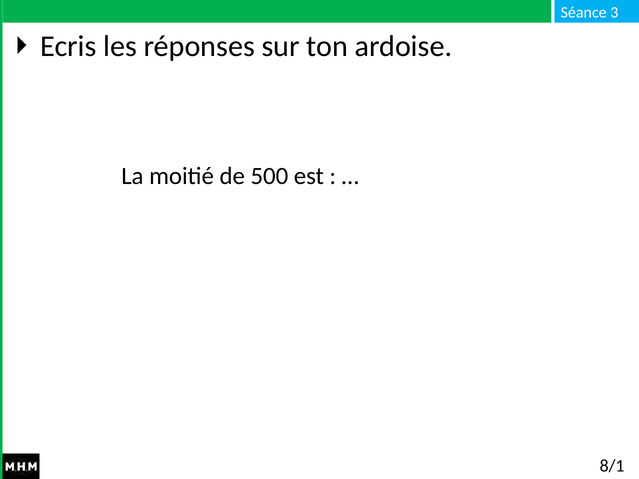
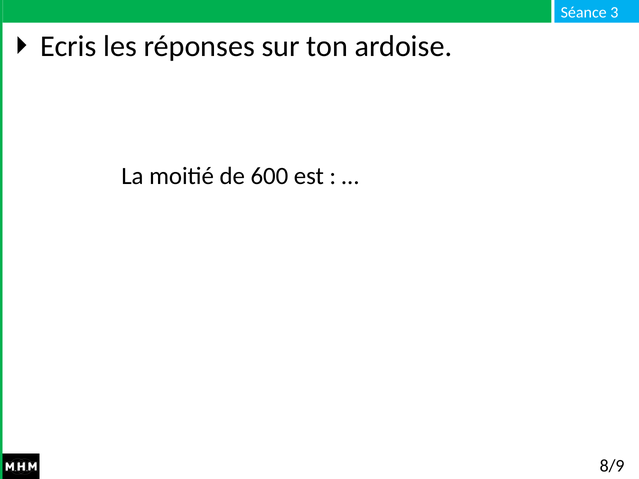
500: 500 -> 600 (269, 176)
8/1: 8/1 -> 8/9 (612, 466)
